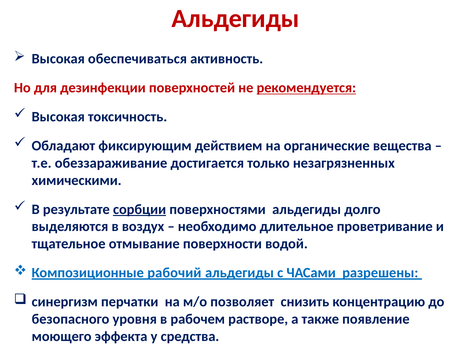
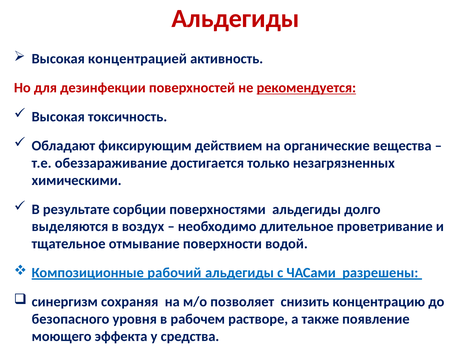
обеспечиваться: обеспечиваться -> концентрацией (137, 59)
сорбции underline: present -> none (140, 209)
перчатки: перчатки -> сохраняя (130, 302)
